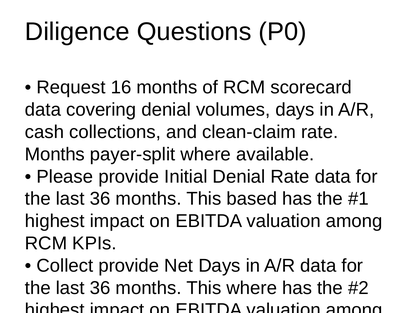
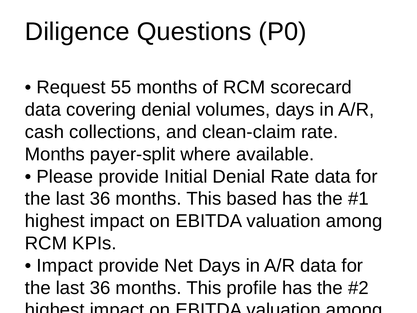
16: 16 -> 55 (121, 87)
Collect: Collect -> Impact (65, 265)
This where: where -> profile (252, 288)
